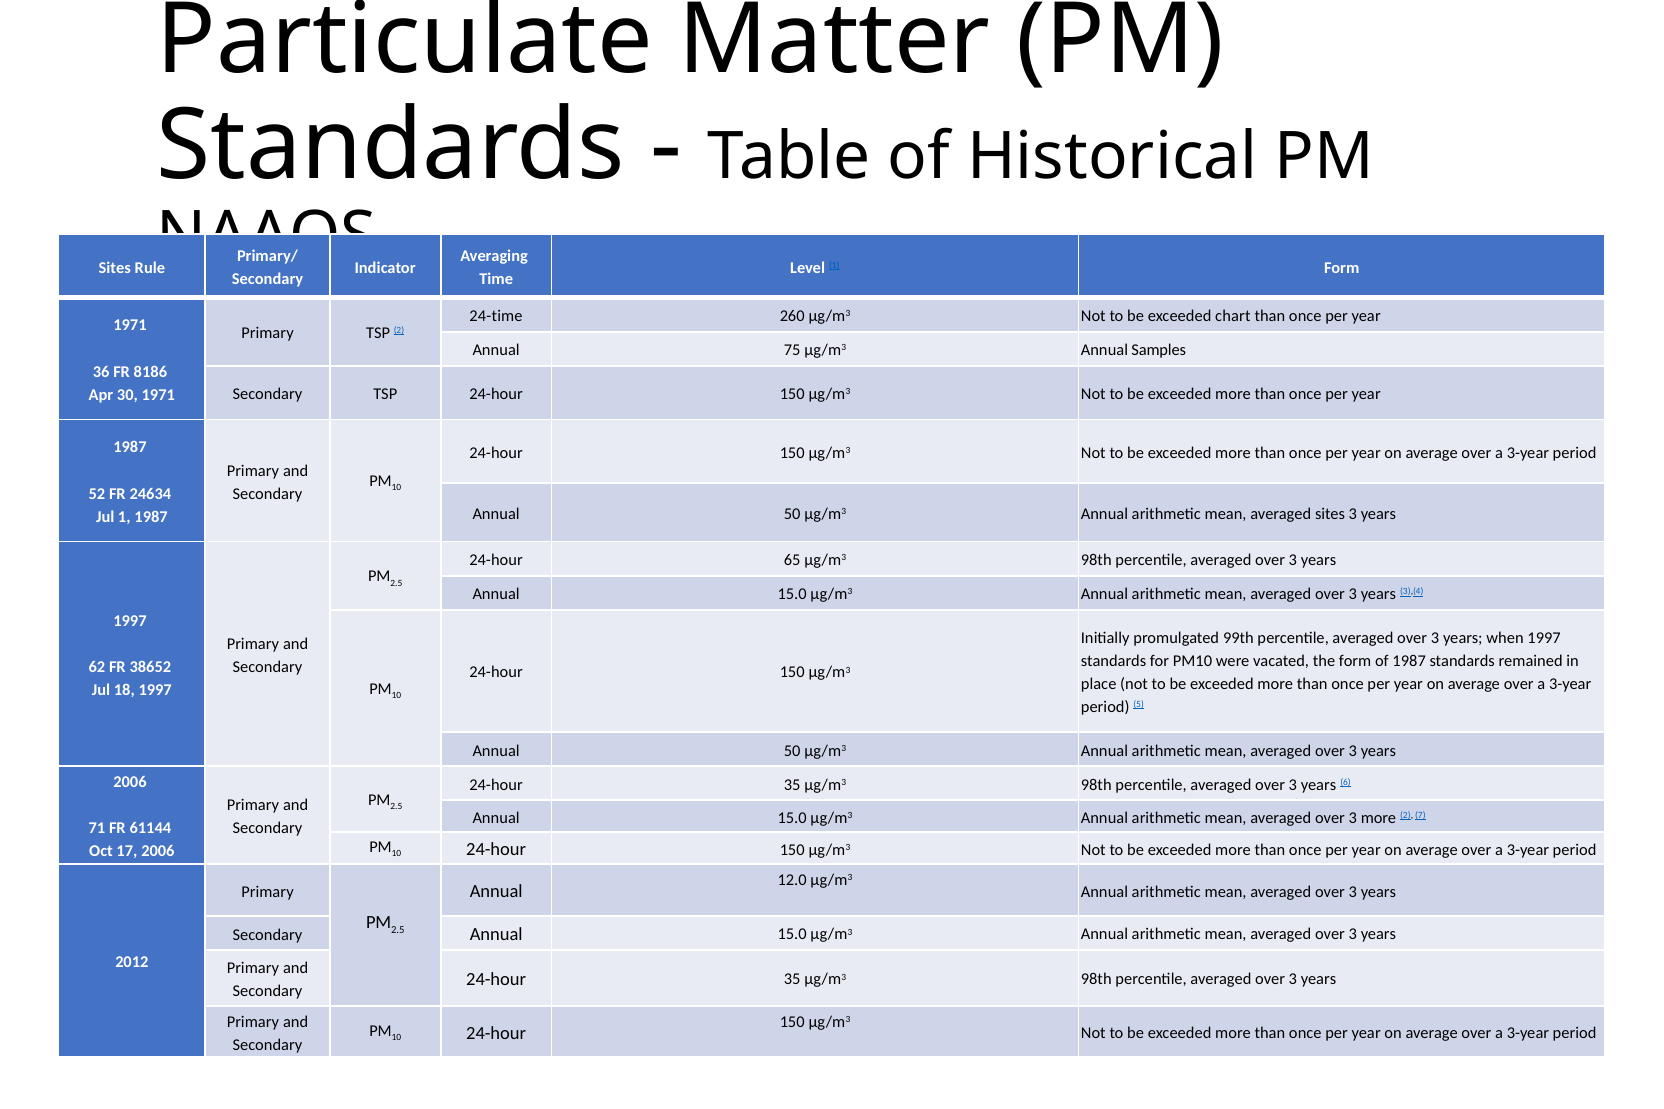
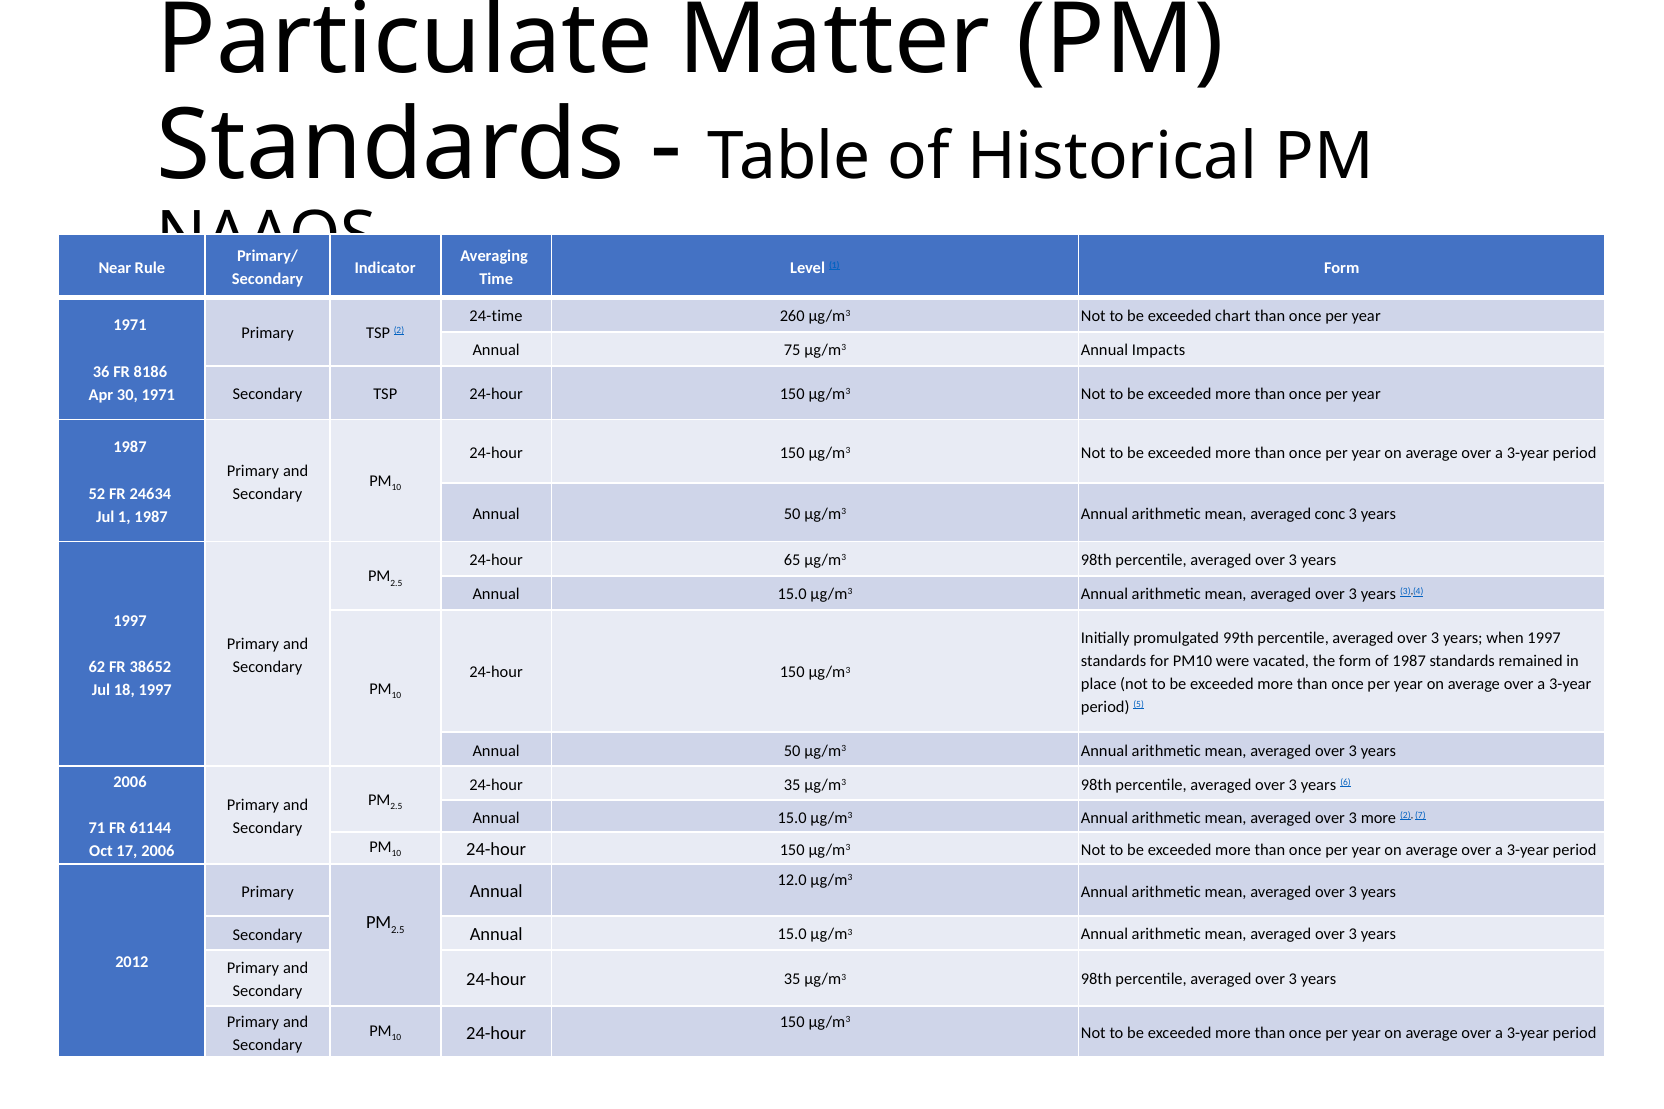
Sites: Sites -> Near (115, 268)
Samples: Samples -> Impacts (1159, 351)
averaged sites: sites -> conc (1330, 514)
